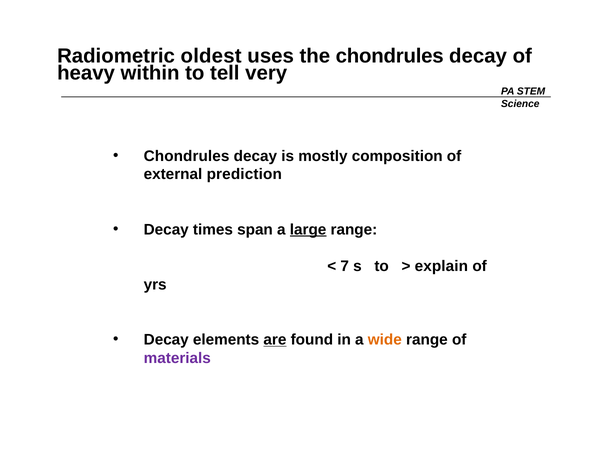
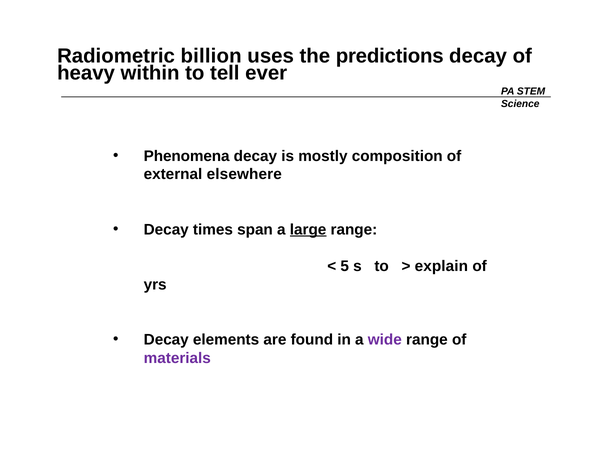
oldest: oldest -> billion (211, 56)
the chondrules: chondrules -> predictions (390, 56)
very: very -> ever (266, 73)
Chondrules: Chondrules -> Phenomena (187, 156)
prediction: prediction -> elsewhere (244, 174)
7: 7 -> 5 (345, 266)
are underline: present -> none (275, 340)
wide colour: orange -> purple (385, 340)
